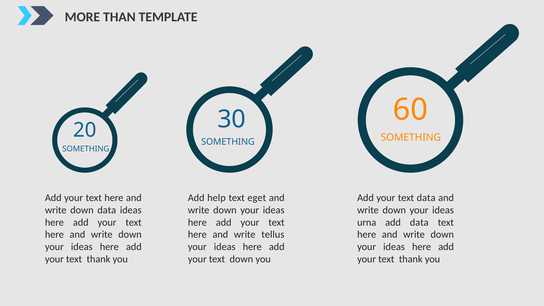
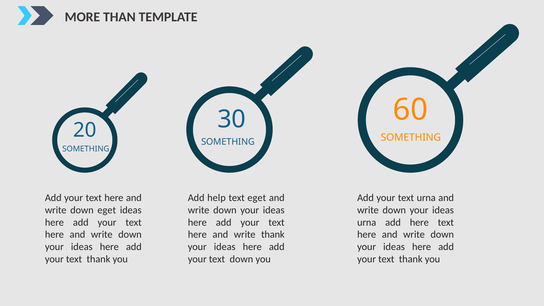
text data: data -> urna (426, 198)
down data: data -> eget (107, 210)
add data: data -> here (419, 222)
write tellus: tellus -> thank (273, 235)
